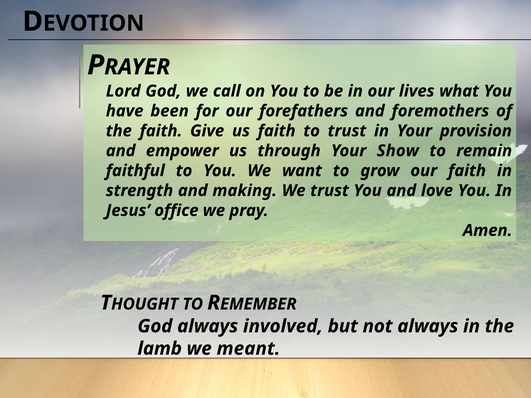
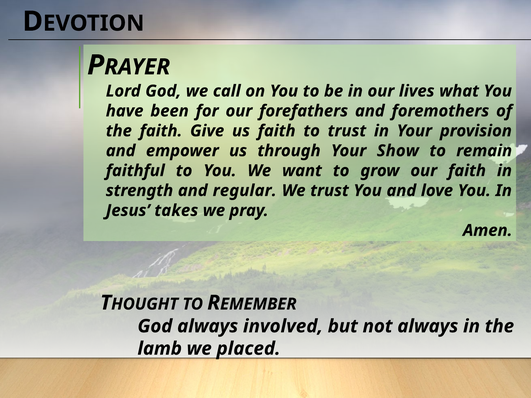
making: making -> regular (245, 191)
office: office -> takes (176, 211)
meant: meant -> placed (249, 349)
